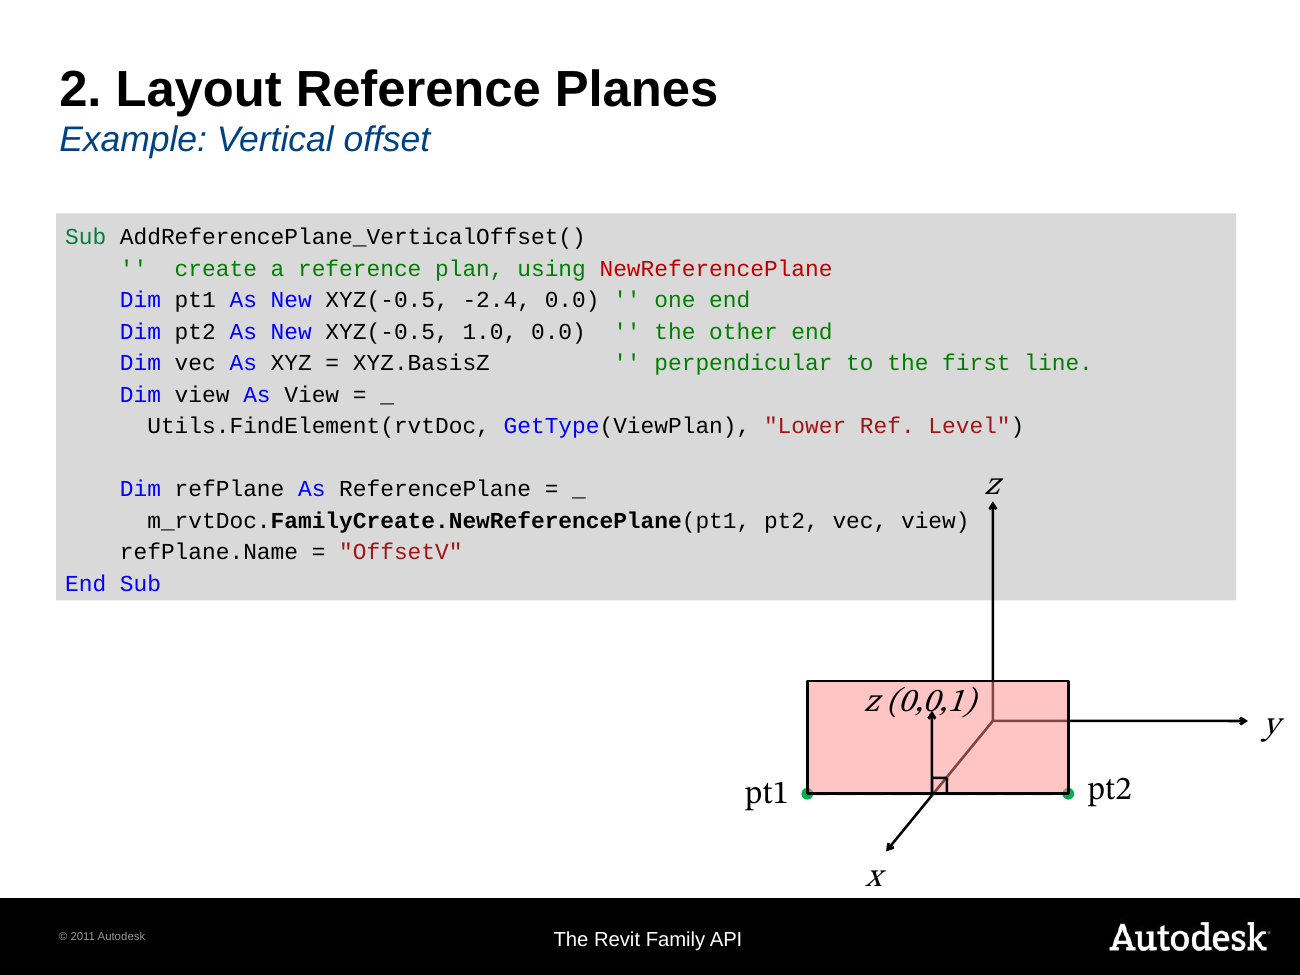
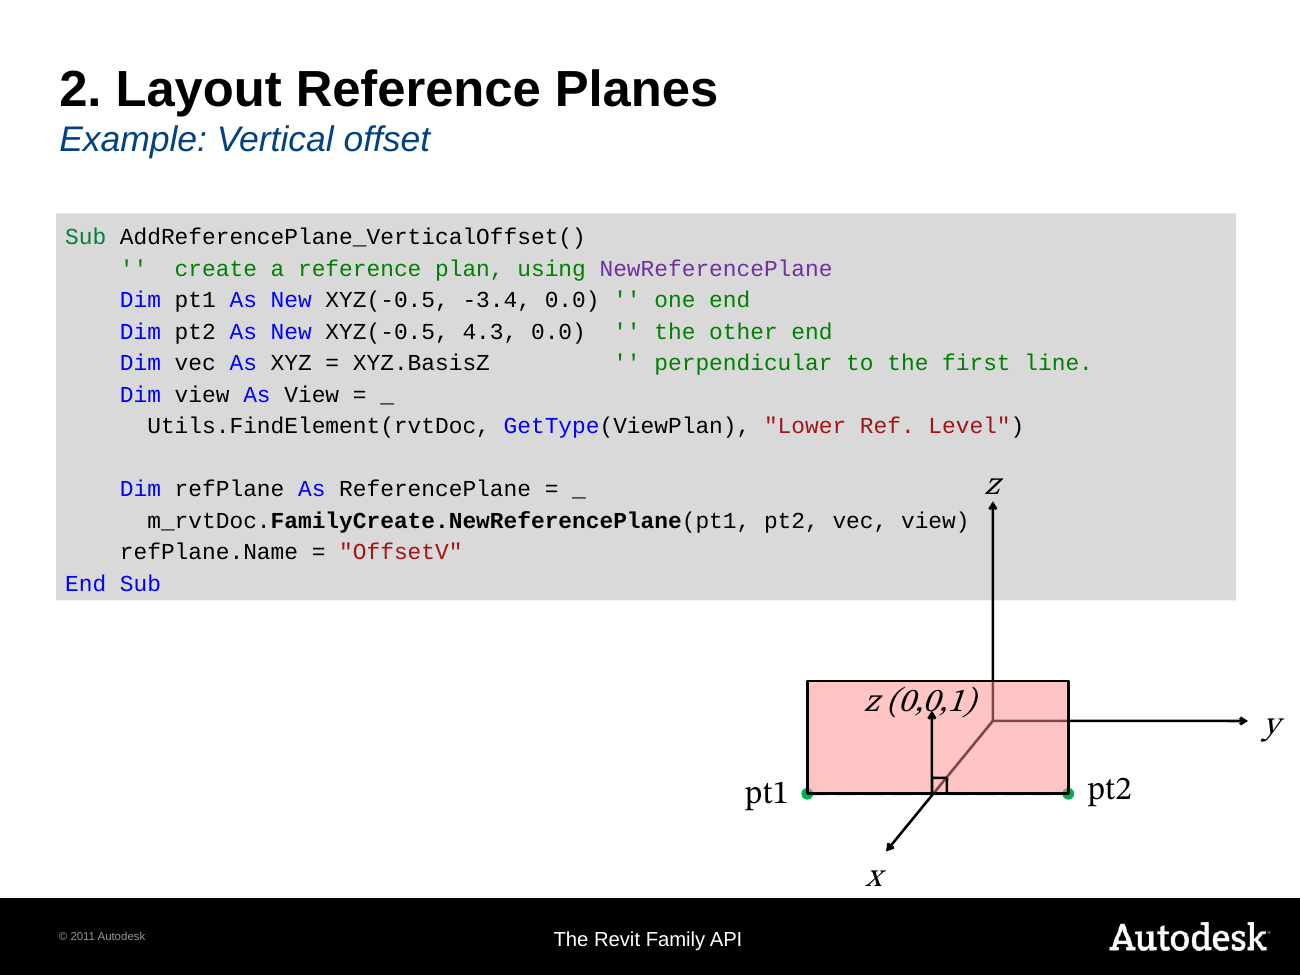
NewReferencePlane colour: red -> purple (716, 269)
-2.4: -2.4 -> -3.4 (497, 300)
1.0: 1.0 -> 4.3 (490, 332)
